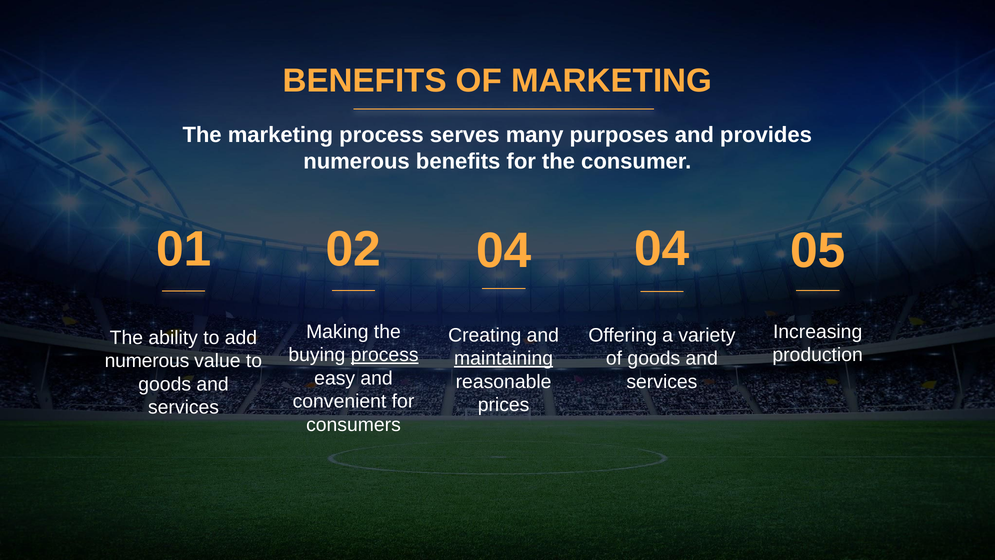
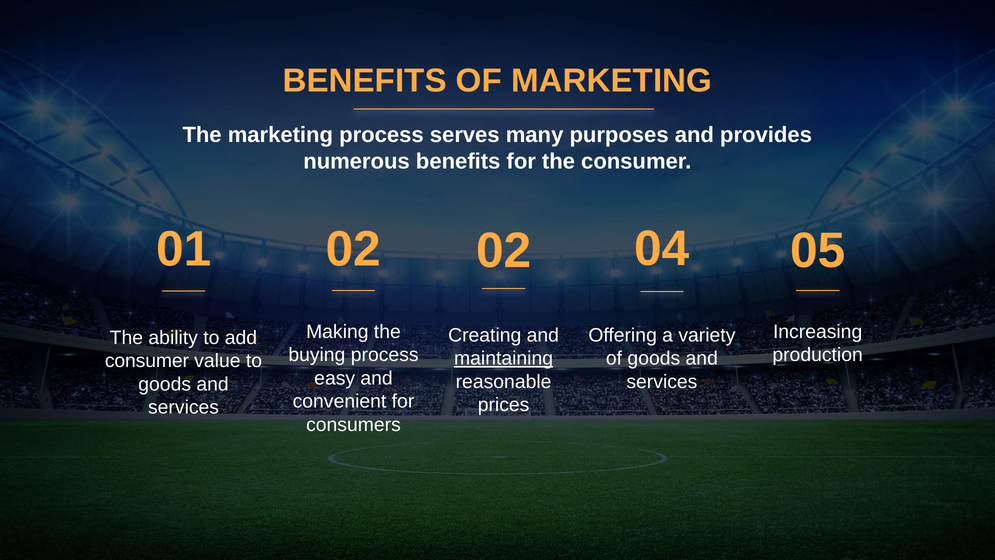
02 04: 04 -> 02 (504, 251)
process underline: present -> none (385, 355)
numerous: numerous -> consumer (147, 361)
